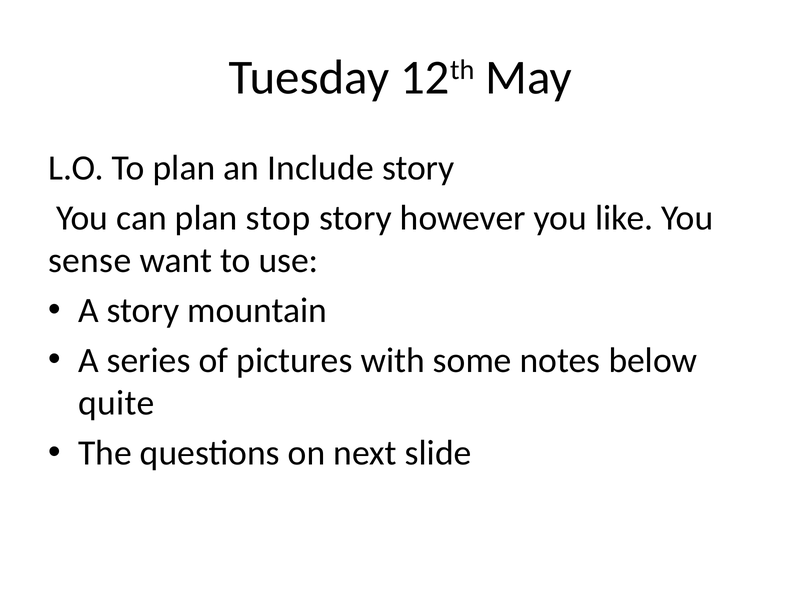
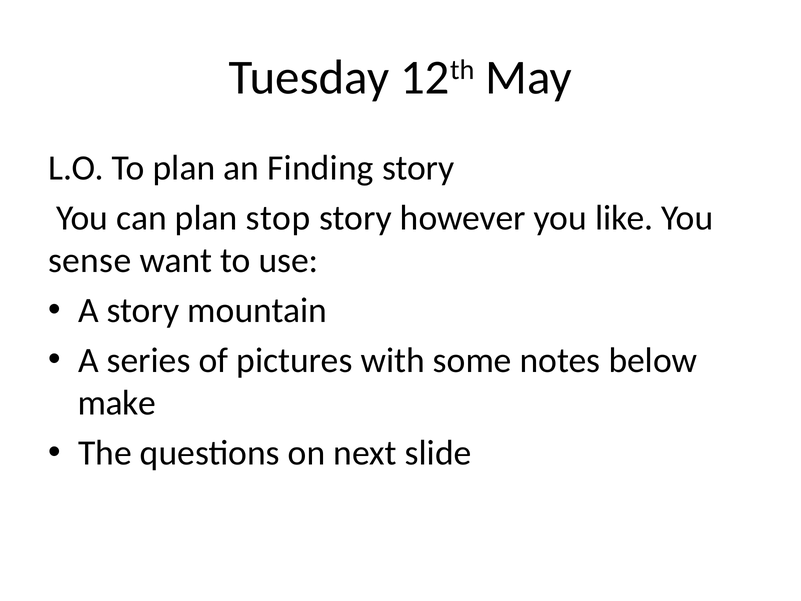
Include: Include -> Finding (320, 168)
quite: quite -> make (117, 403)
